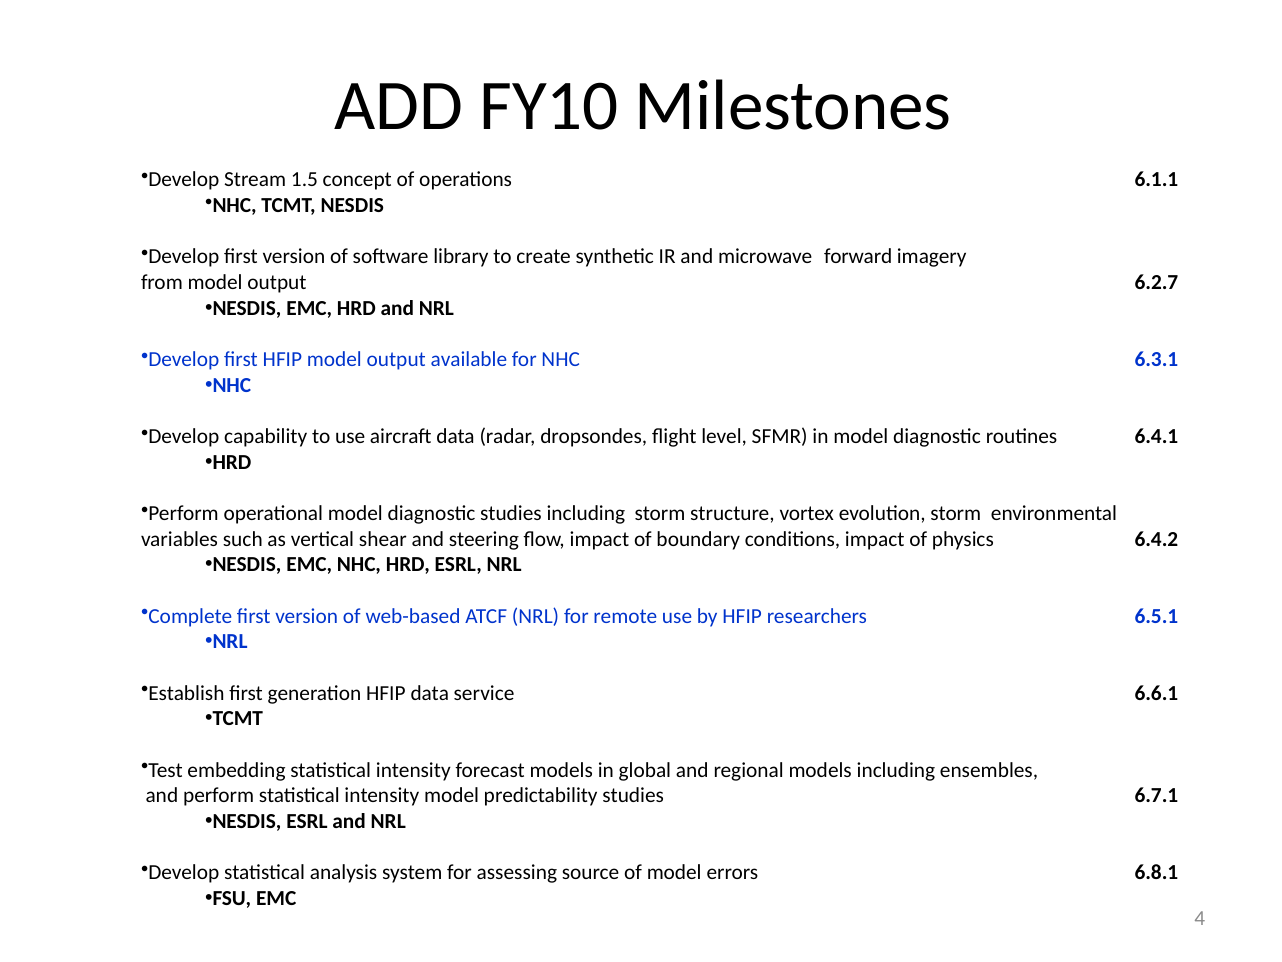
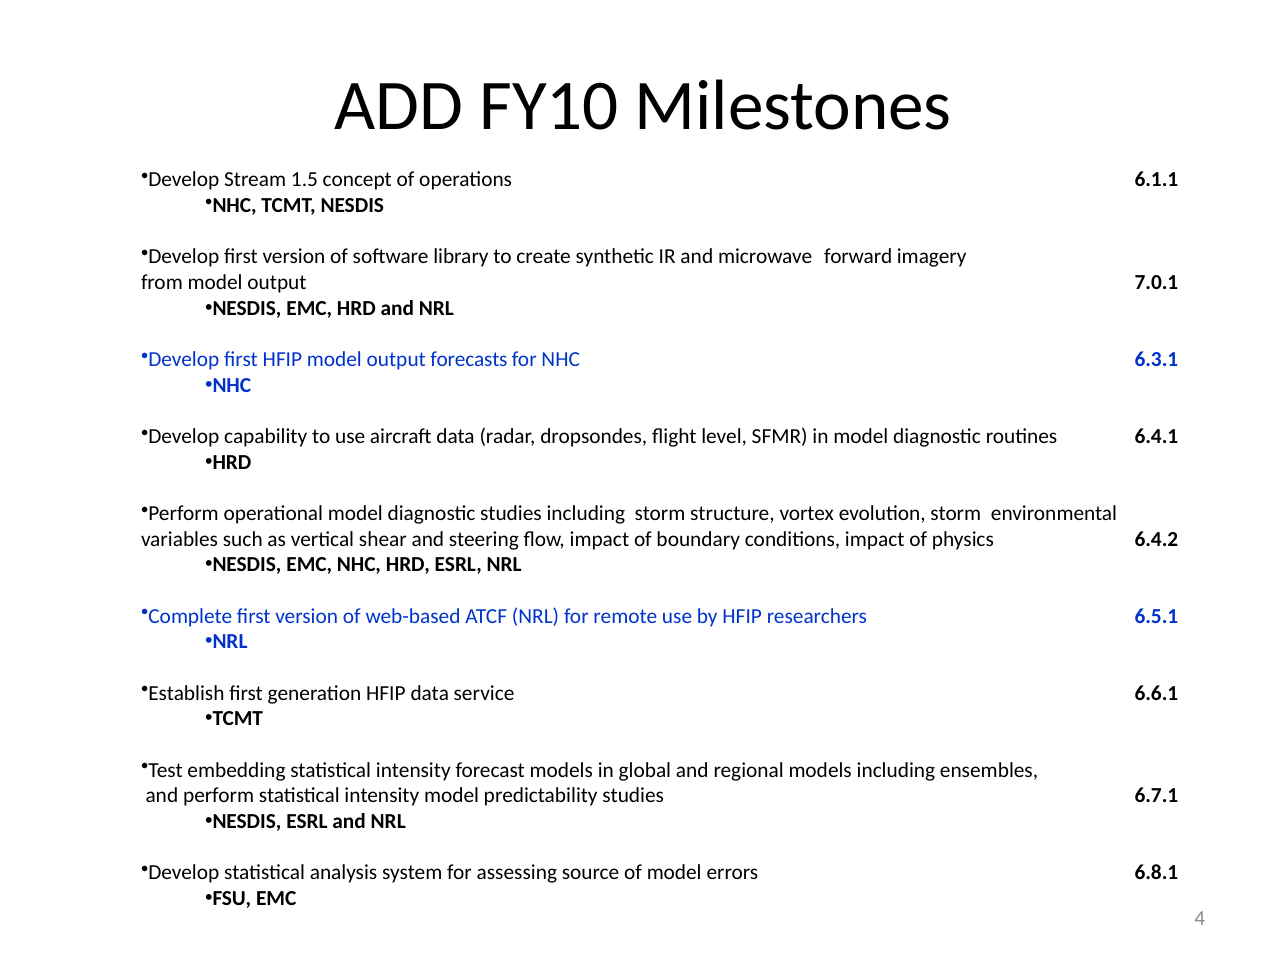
6.2.7: 6.2.7 -> 7.0.1 (1156, 282)
available: available -> forecasts (469, 359)
